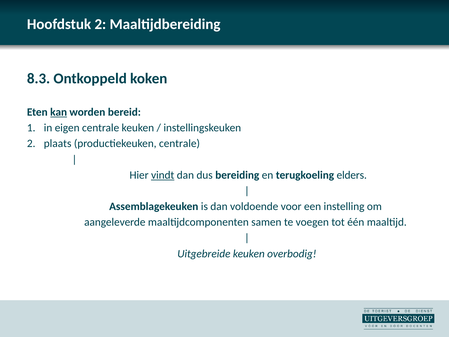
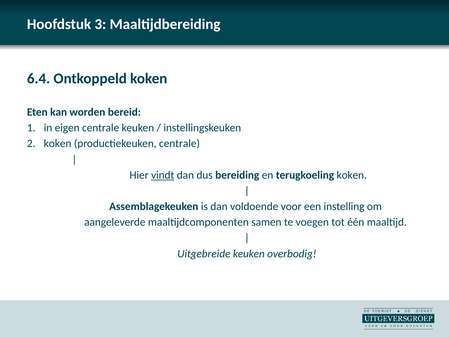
Hoofdstuk 2: 2 -> 3 (100, 24)
8.3: 8.3 -> 6.4 (39, 79)
kan underline: present -> none (59, 112)
plaats: plaats -> koken (58, 143)
terugkoeling elders: elders -> koken (352, 175)
